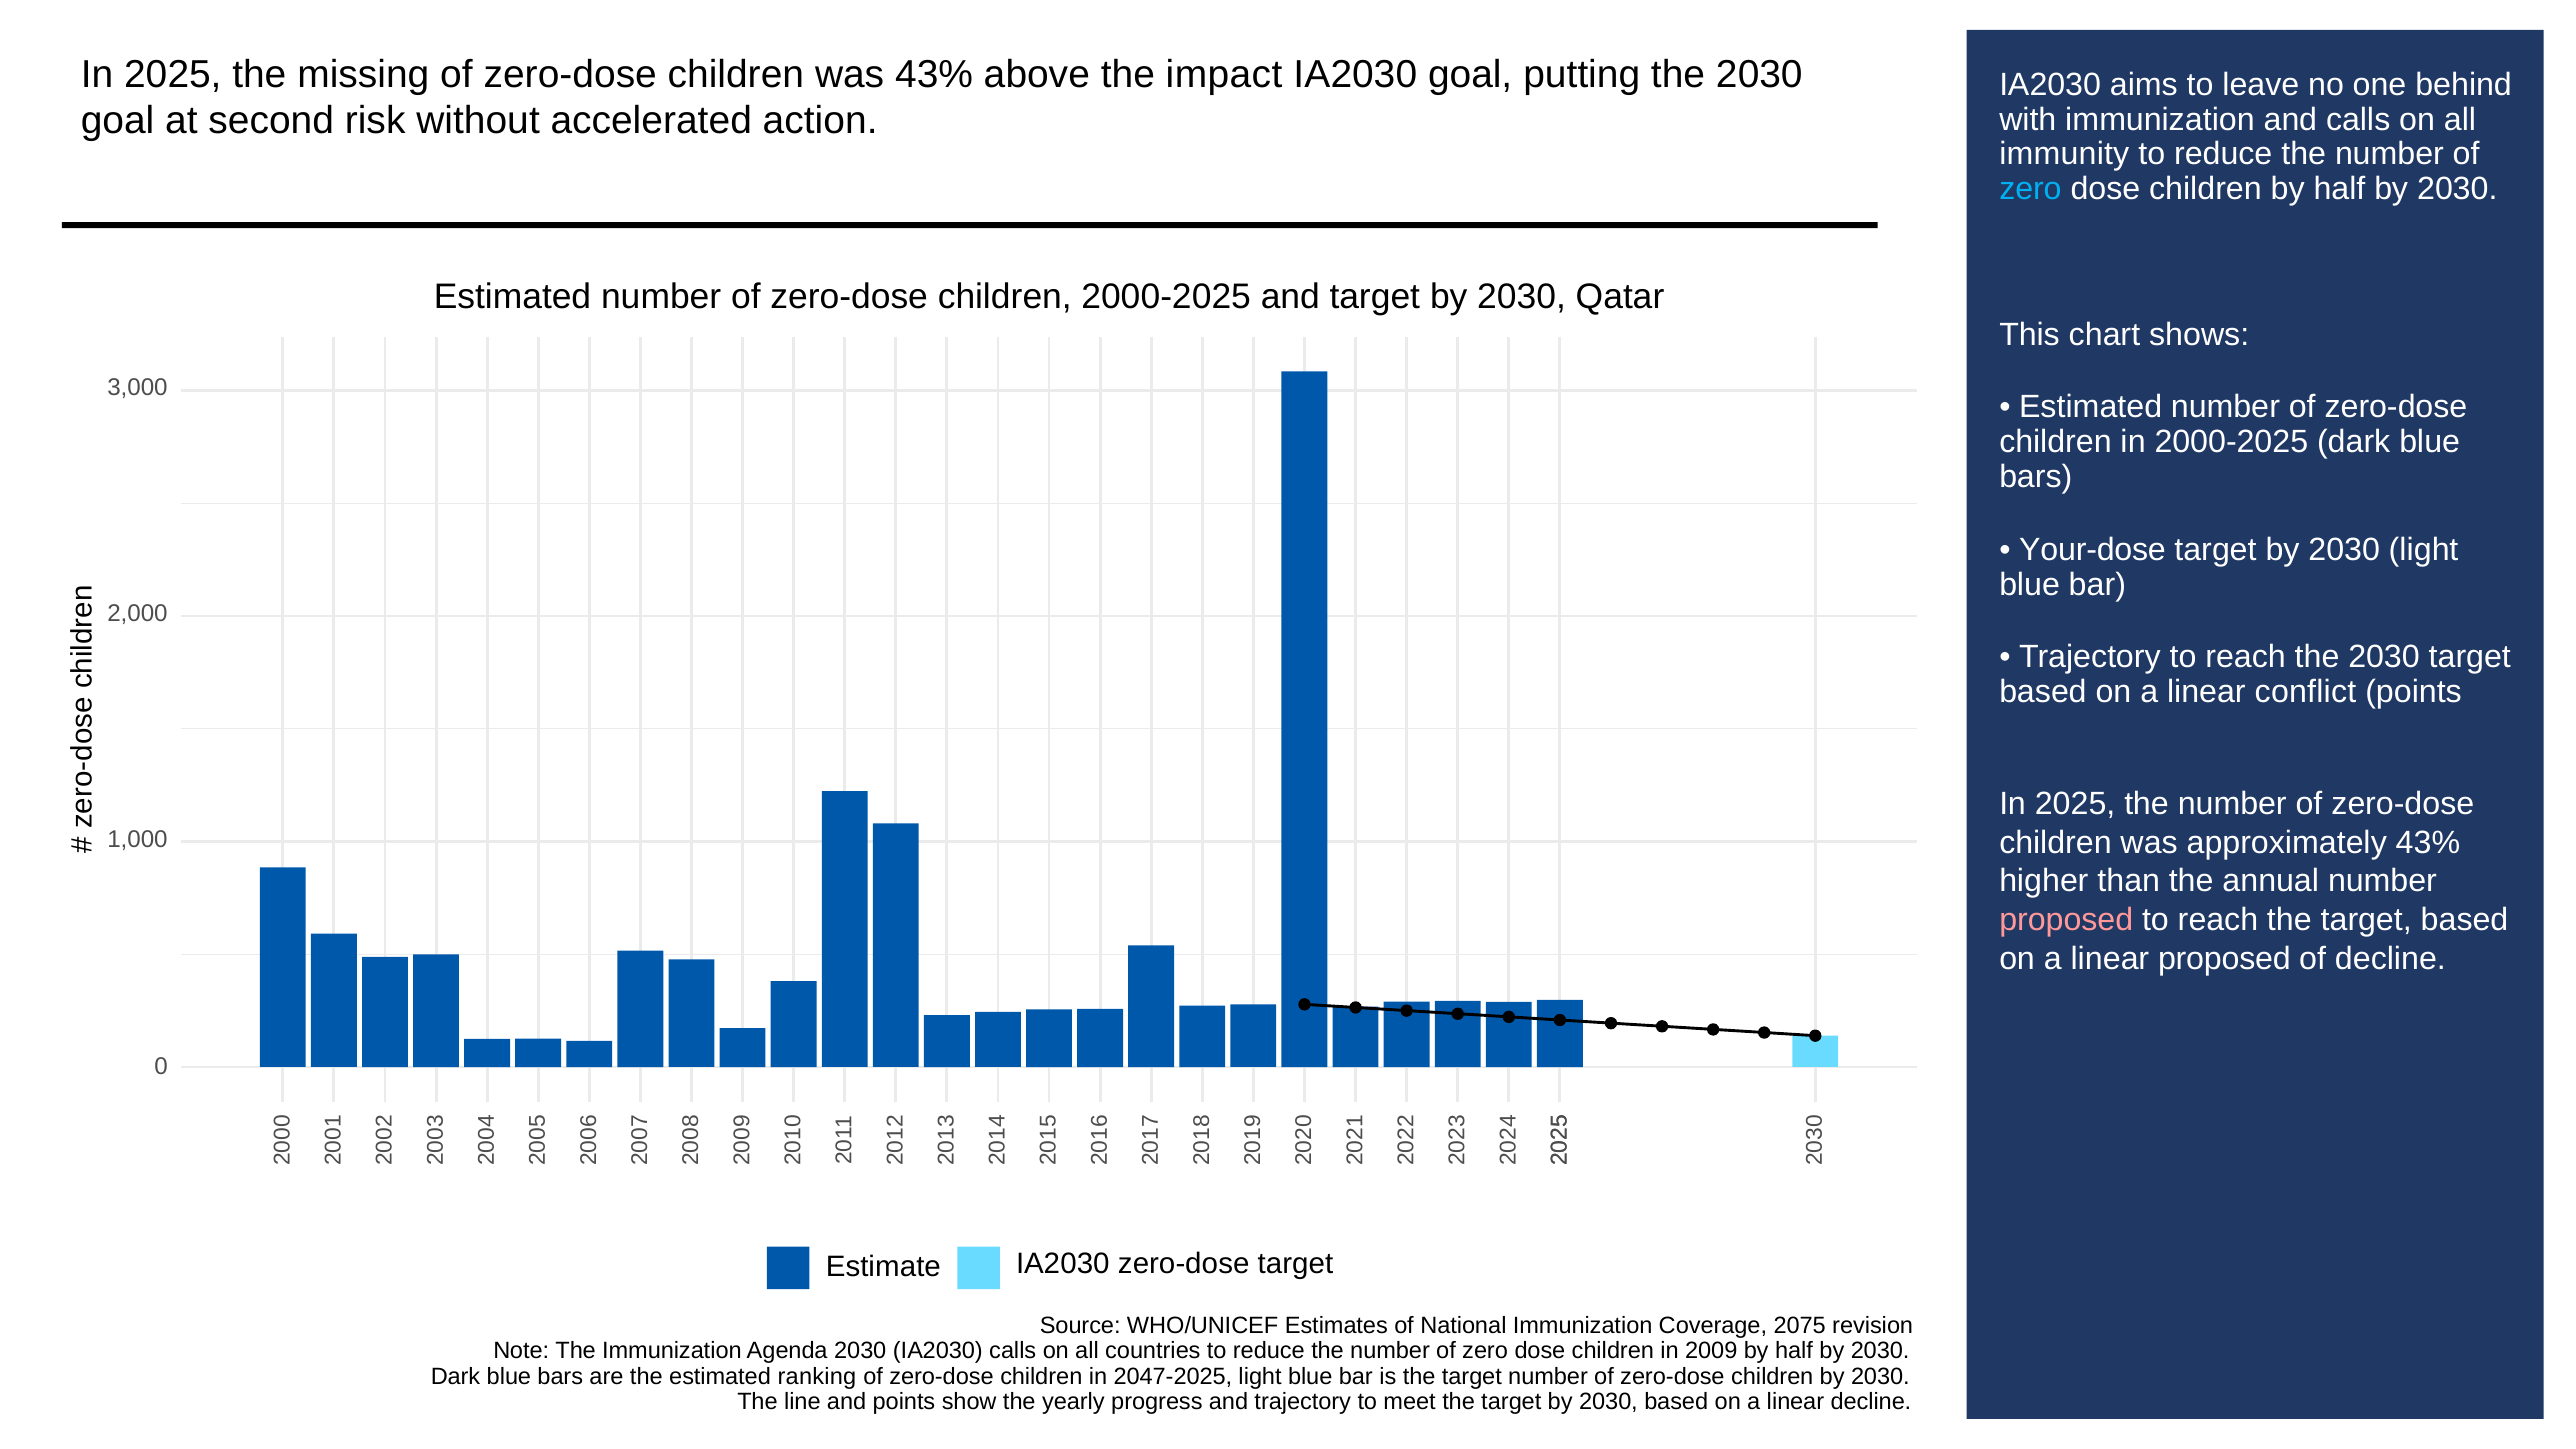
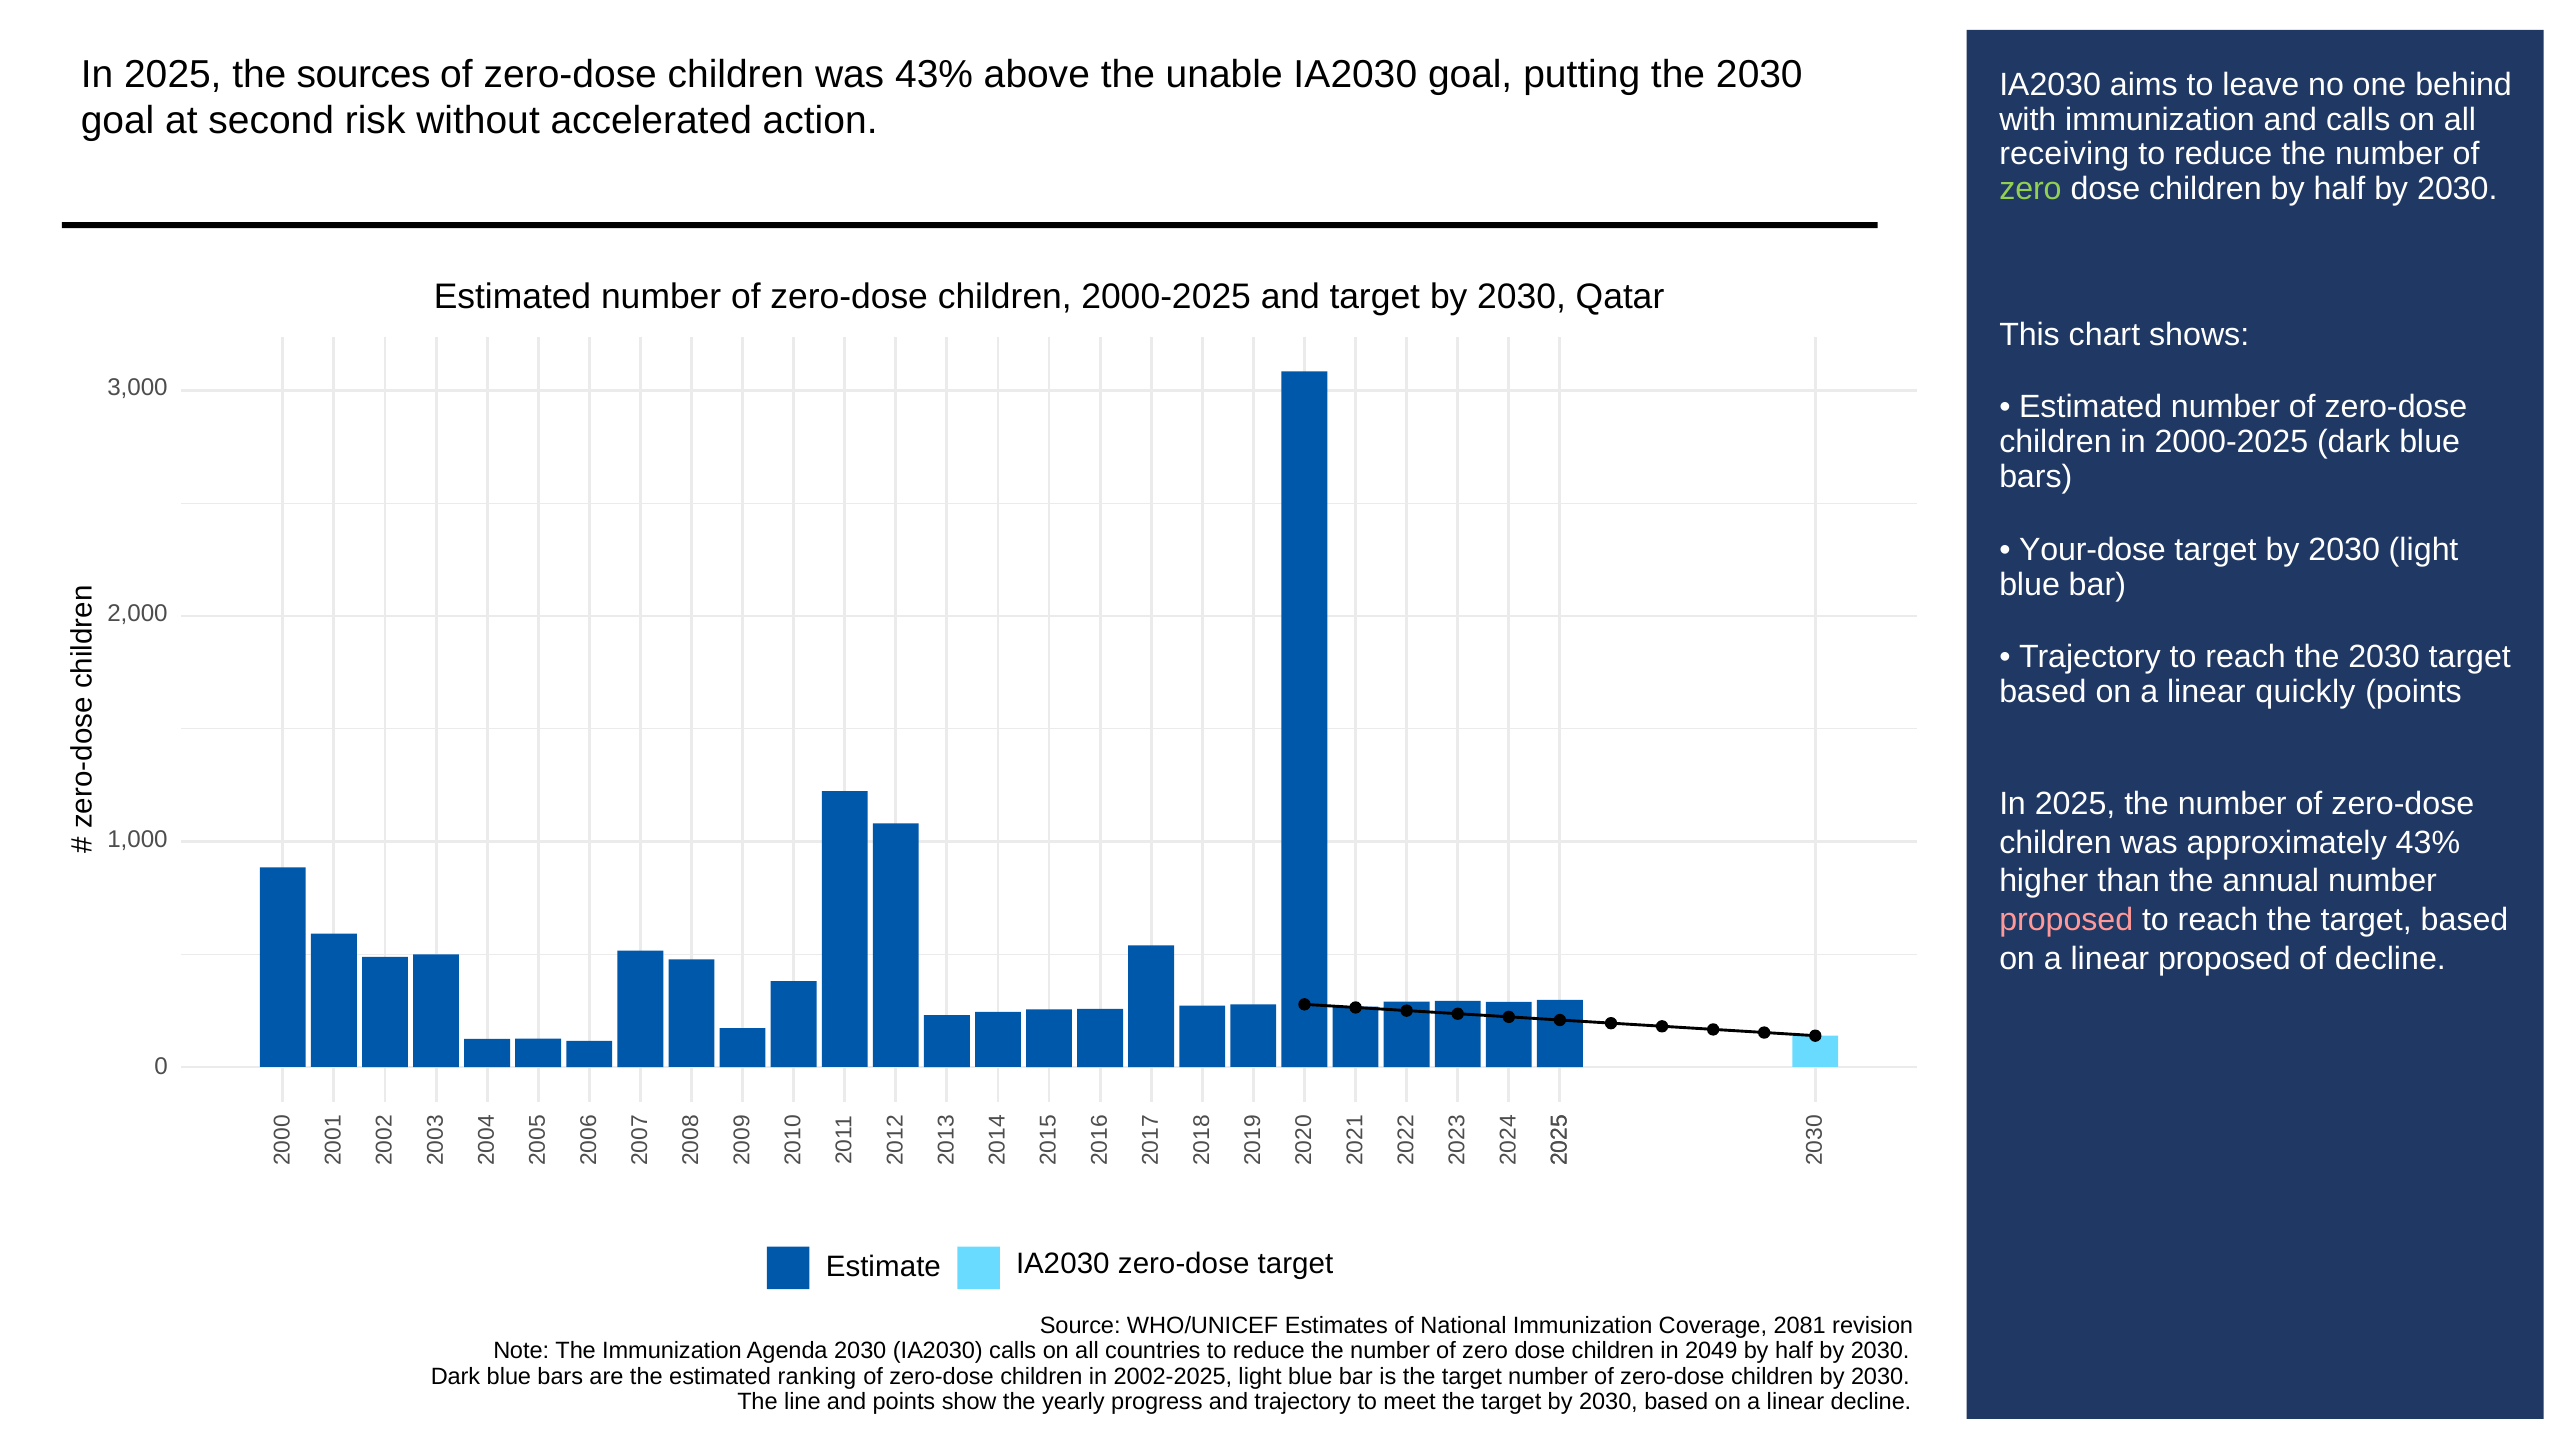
missing: missing -> sources (364, 74)
impact: impact -> unable (1224, 74)
immunity: immunity -> receiving (2064, 154)
zero colour: light blue -> light green (2030, 189)
conflict: conflict -> quickly (2305, 692)
2075: 2075 -> 2081 (1800, 1326)
2009: 2009 -> 2049 (1711, 1351)
2047-2025: 2047-2025 -> 2002-2025 (1173, 1377)
